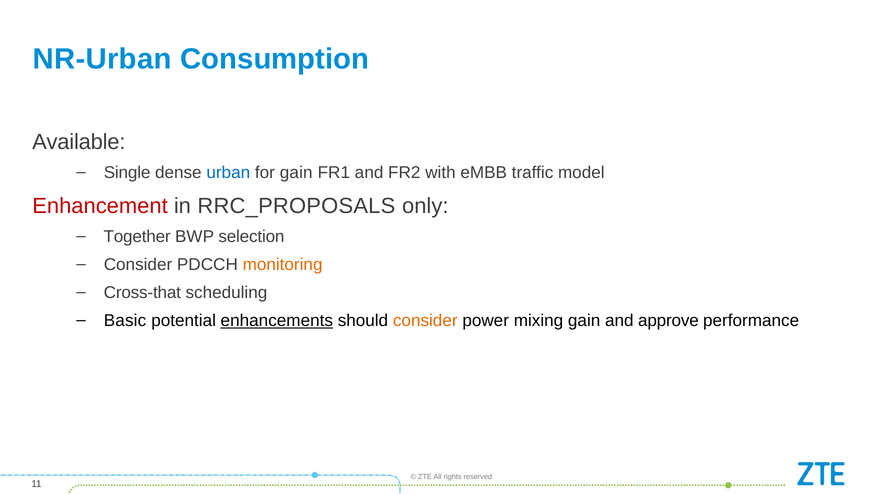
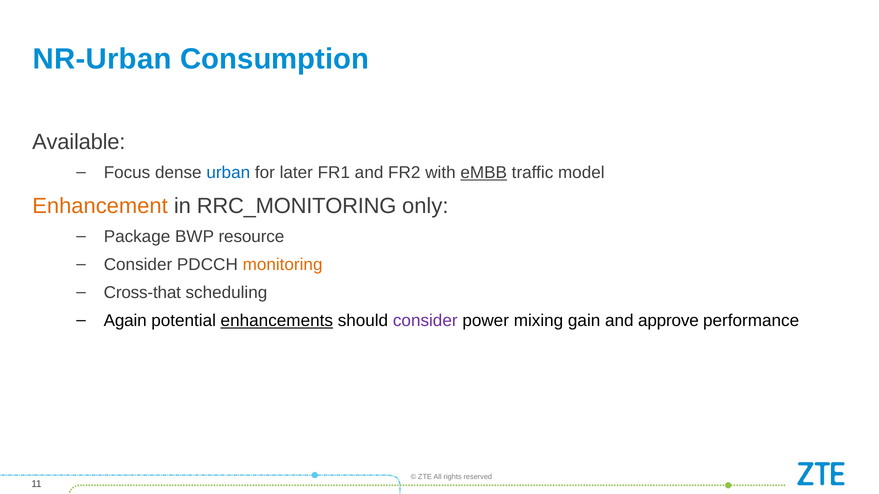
Single: Single -> Focus (127, 173)
for gain: gain -> later (296, 173)
eMBB underline: none -> present (484, 173)
Enhancement colour: red -> orange (100, 206)
RRC_PROPOSALS: RRC_PROPOSALS -> RRC_MONITORING (297, 206)
Together: Together -> Package (137, 237)
selection: selection -> resource (251, 237)
Basic: Basic -> Again (125, 321)
consider colour: orange -> purple (425, 321)
